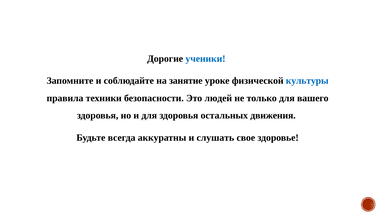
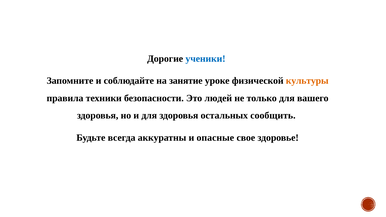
культуры colour: blue -> orange (307, 81)
движения: движения -> сообщить (273, 116)
слушать: слушать -> опасные (215, 138)
